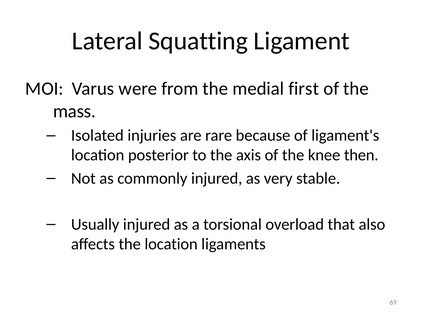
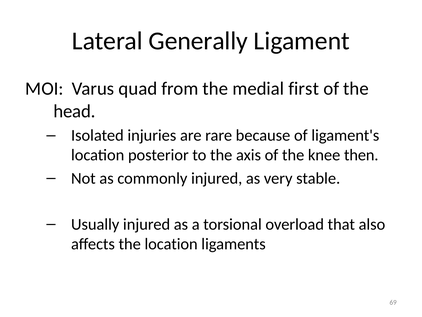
Squatting: Squatting -> Generally (198, 41)
were: were -> quad (138, 89)
mass: mass -> head (74, 111)
